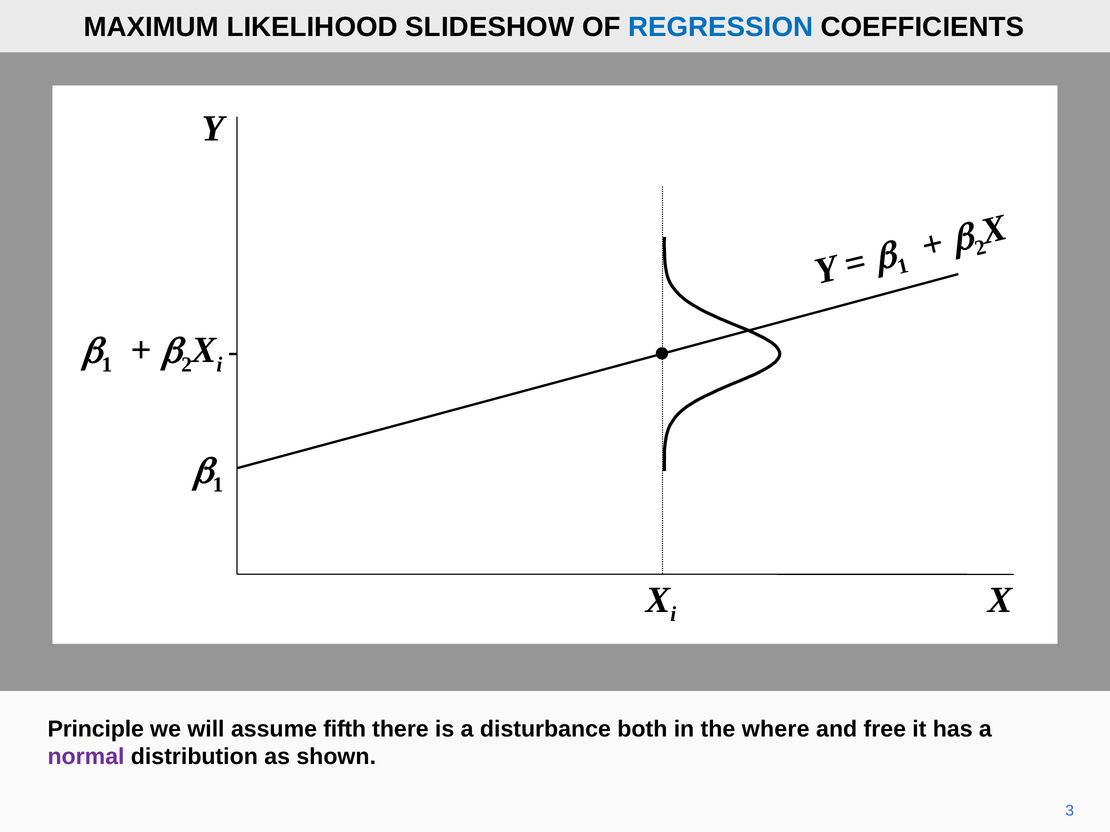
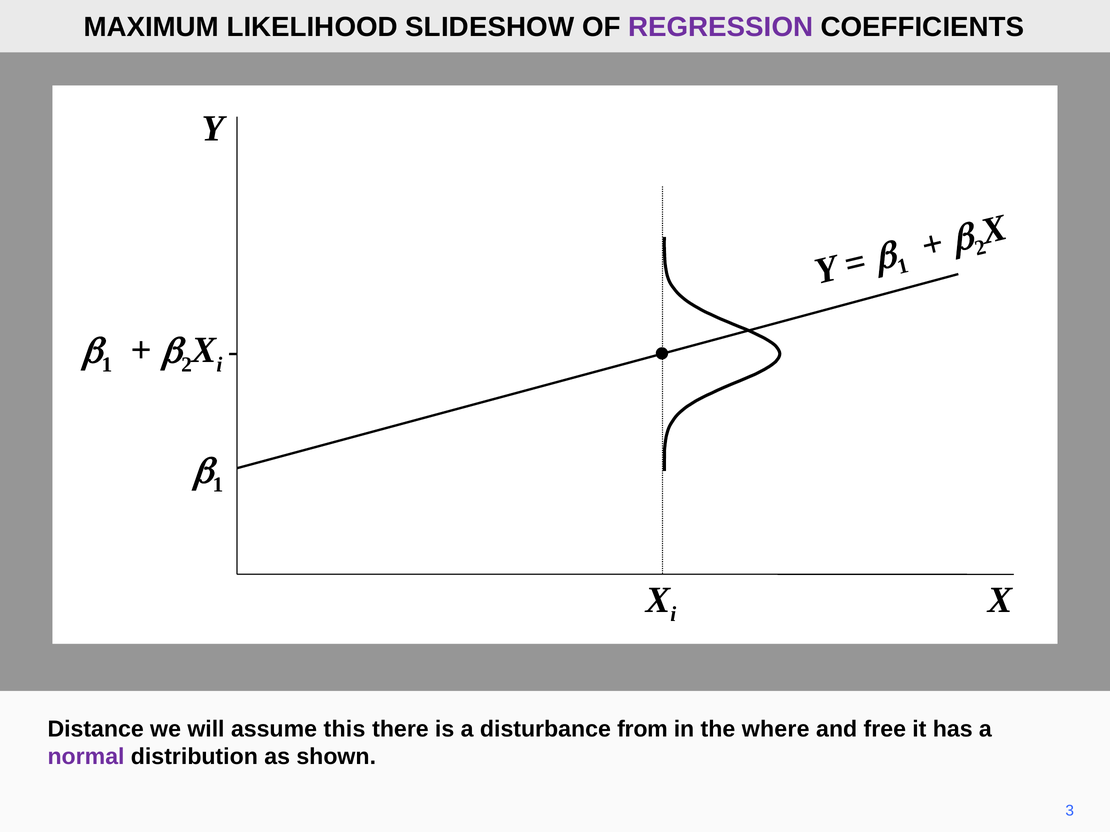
REGRESSION colour: blue -> purple (721, 27)
Principle: Principle -> Distance (96, 729)
fifth: fifth -> this (344, 729)
both: both -> from (642, 729)
